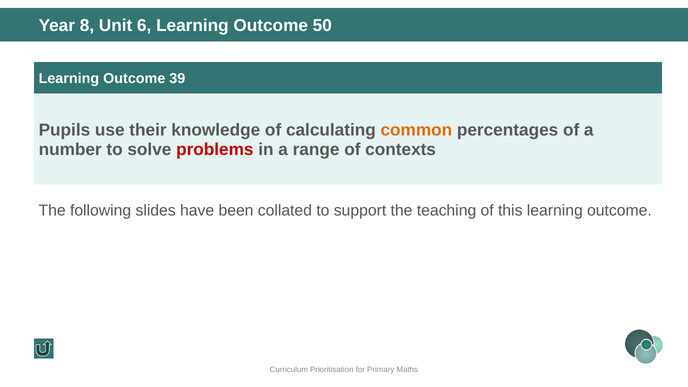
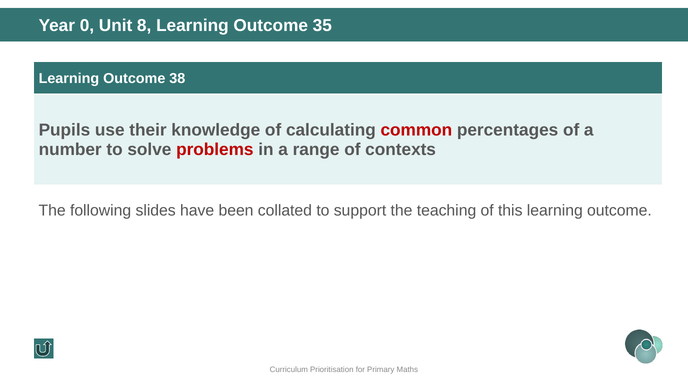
8: 8 -> 0 (87, 26)
6: 6 -> 8 (144, 26)
50: 50 -> 35 (322, 26)
39: 39 -> 38 (177, 78)
common colour: orange -> red (416, 130)
